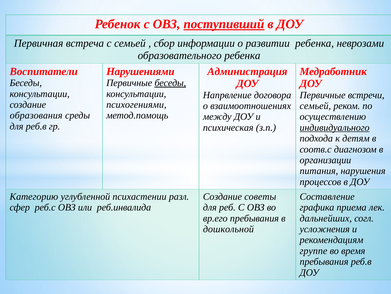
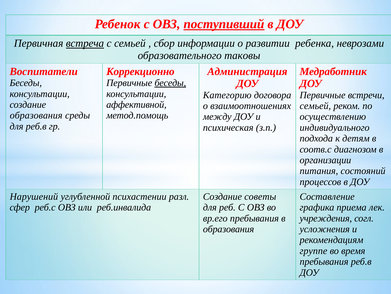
встреча underline: none -> present (85, 43)
образовательного ребенка: ребенка -> таковы (242, 55)
Нарушениями: Нарушениями -> Коррекционно (140, 71)
Напрвление: Напрвление -> Категорию (227, 95)
психогениями: психогениями -> аффективной (136, 104)
индивидуального underline: present -> none (335, 127)
нарушения: нарушения -> состояний (363, 171)
Категорию: Категорию -> Нарушений (34, 196)
дальнейших: дальнейших -> учреждения (326, 218)
дошкольной: дошкольной -> образования (229, 229)
